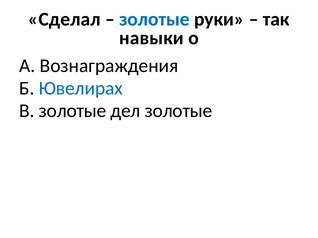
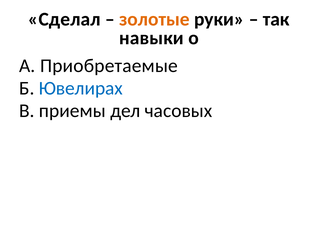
золотые colour: blue -> orange (154, 19)
Вознаграждения: Вознаграждения -> Приобретаемые (109, 66)
В золотые: золотые -> приемы (72, 111)
дел золотые: золотые -> часовых (178, 111)
